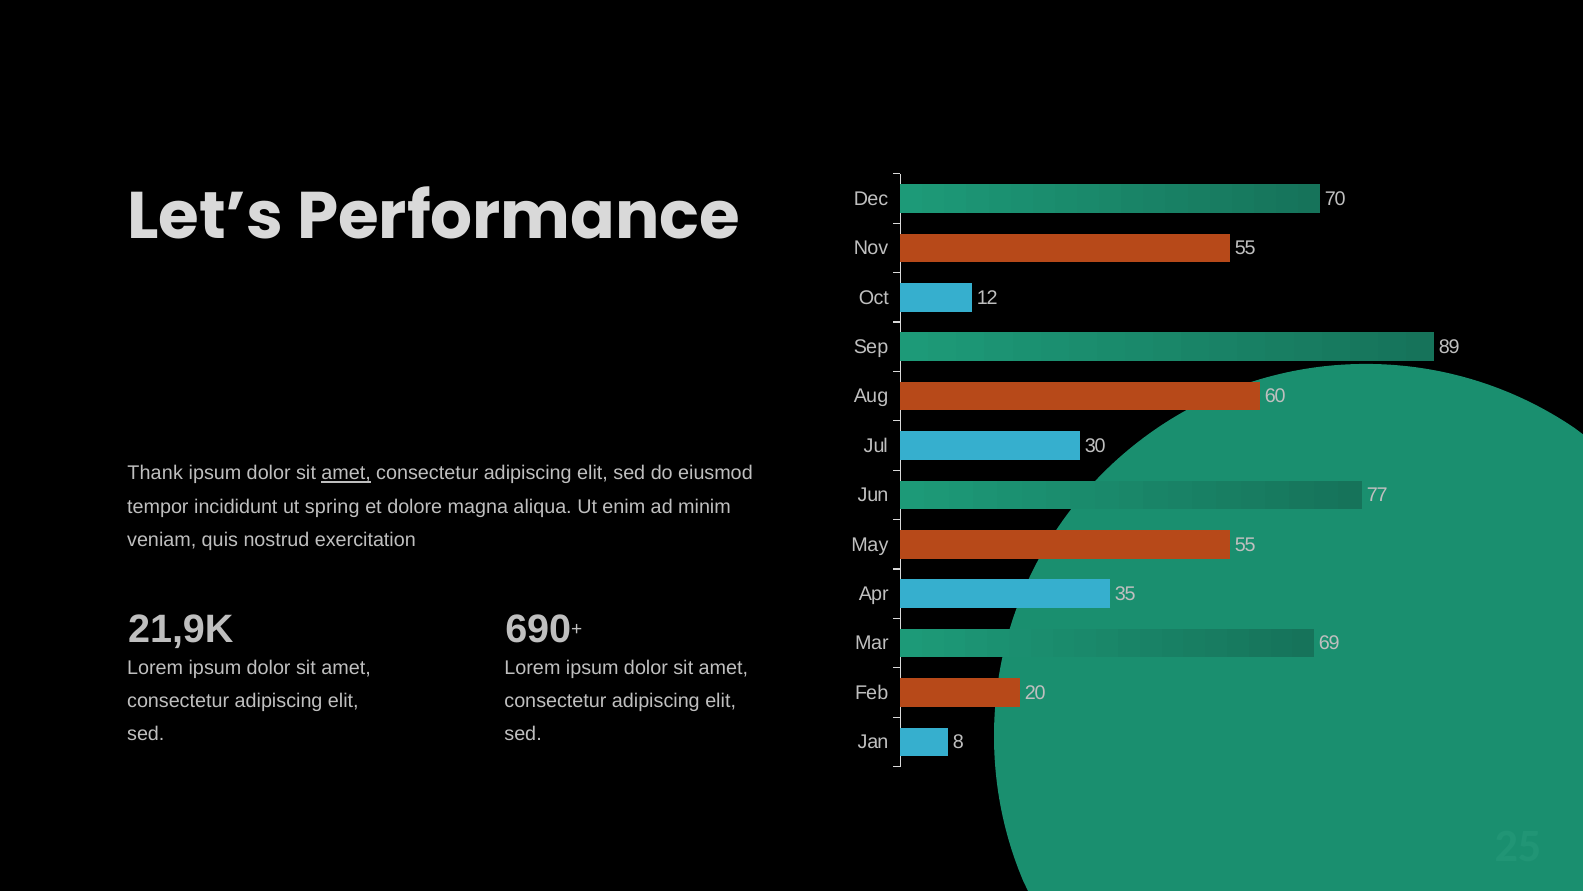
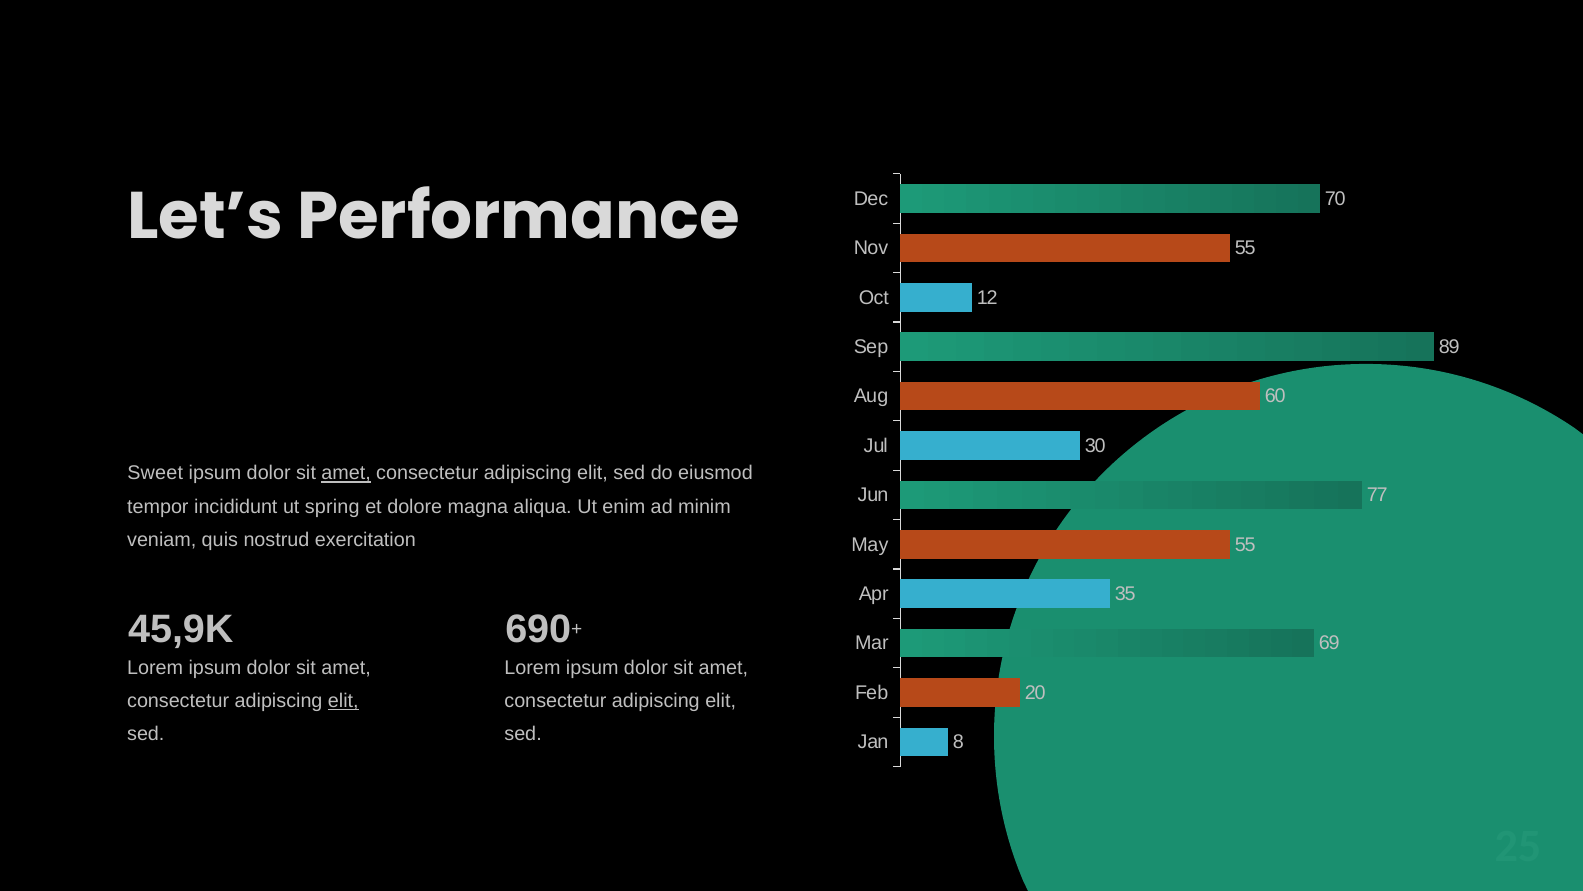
Thank: Thank -> Sweet (155, 473)
21,9K: 21,9K -> 45,9K (181, 629)
elit underline: none -> present (343, 701)
